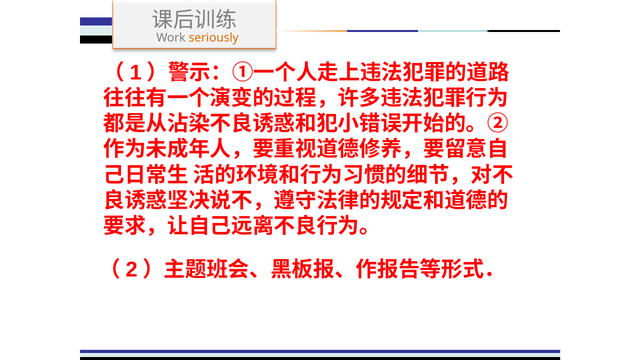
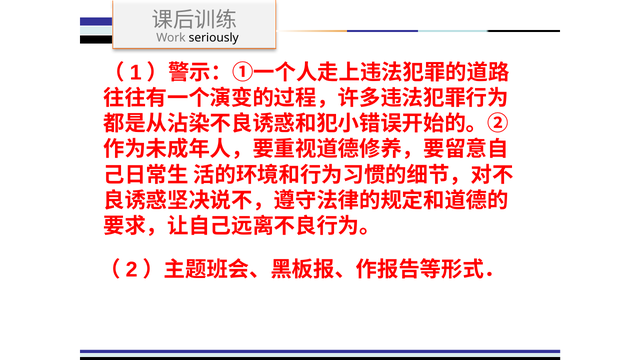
seriously colour: orange -> black (214, 38)
